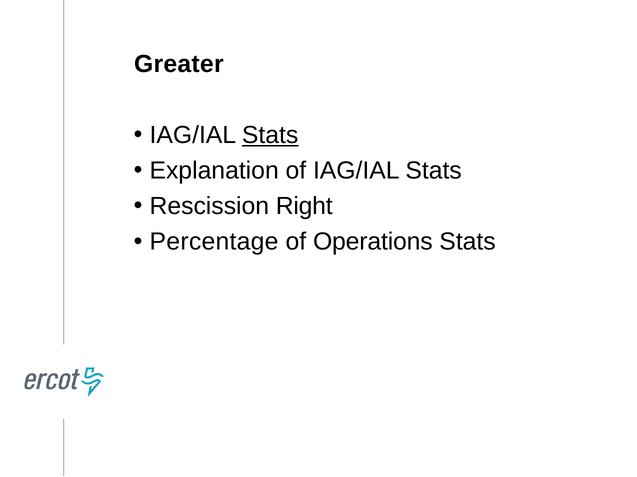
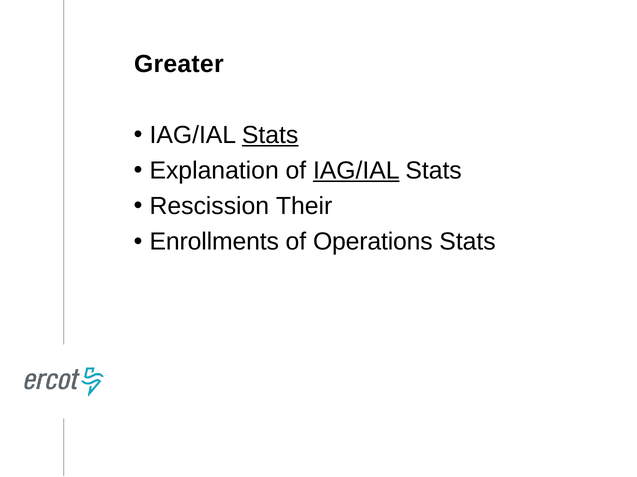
IAG/IAL underline: none -> present (356, 171)
Right: Right -> Their (304, 207)
Percentage: Percentage -> Enrollments (214, 242)
